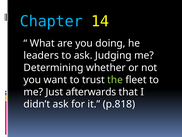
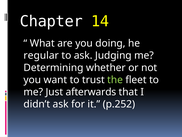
Chapter colour: light blue -> white (51, 21)
leaders: leaders -> regular (41, 55)
p.818: p.818 -> p.252 (119, 104)
